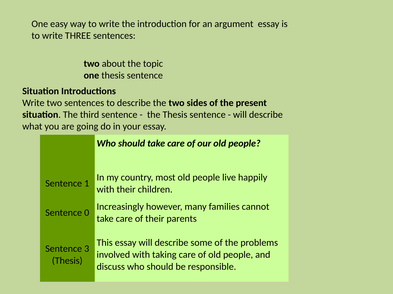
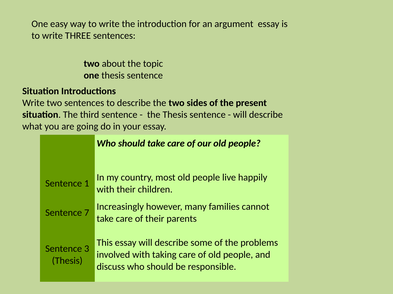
0: 0 -> 7 (87, 213)
